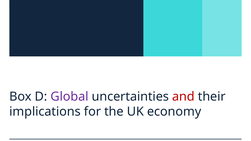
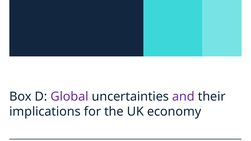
and colour: red -> purple (183, 97)
